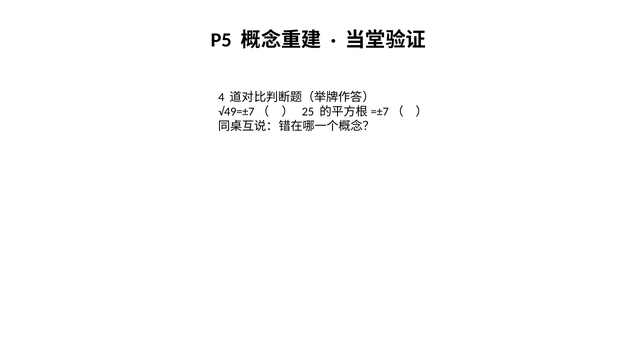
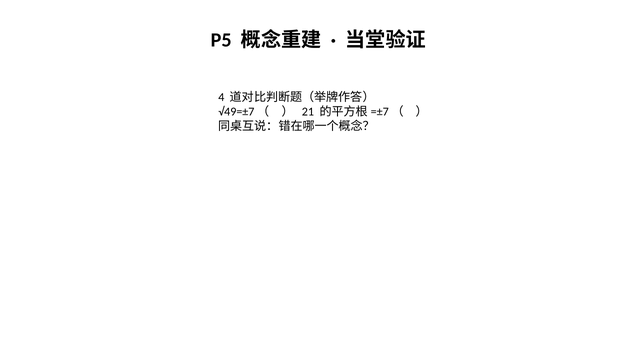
25: 25 -> 21 (308, 112)
